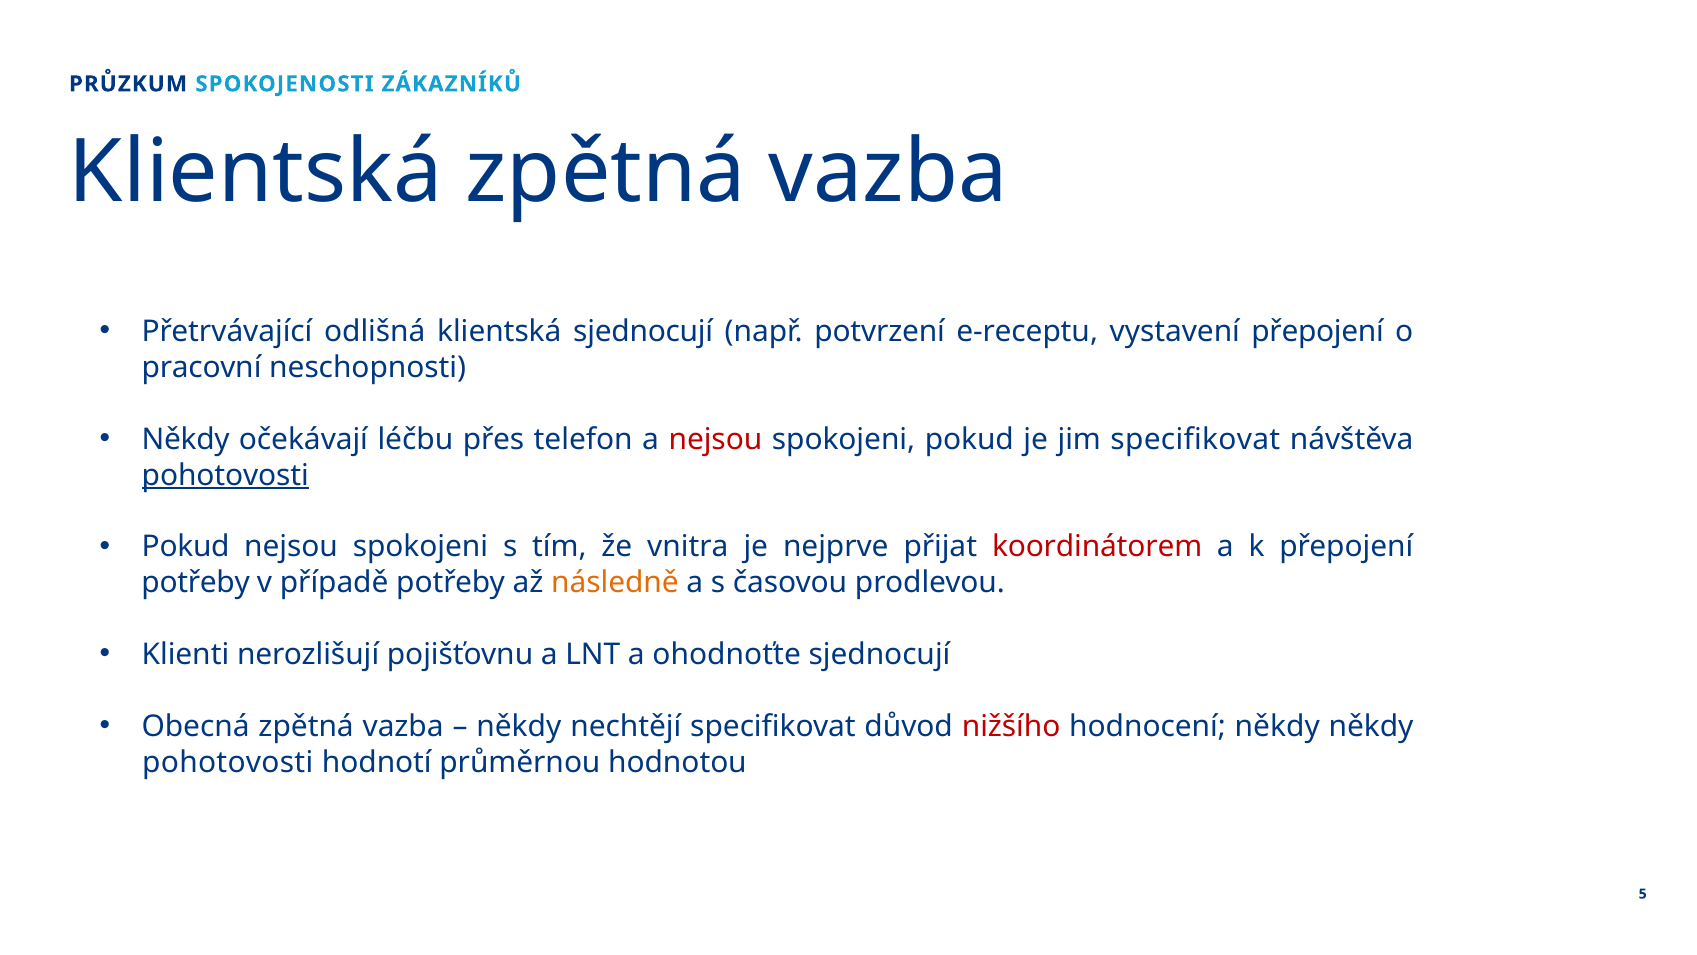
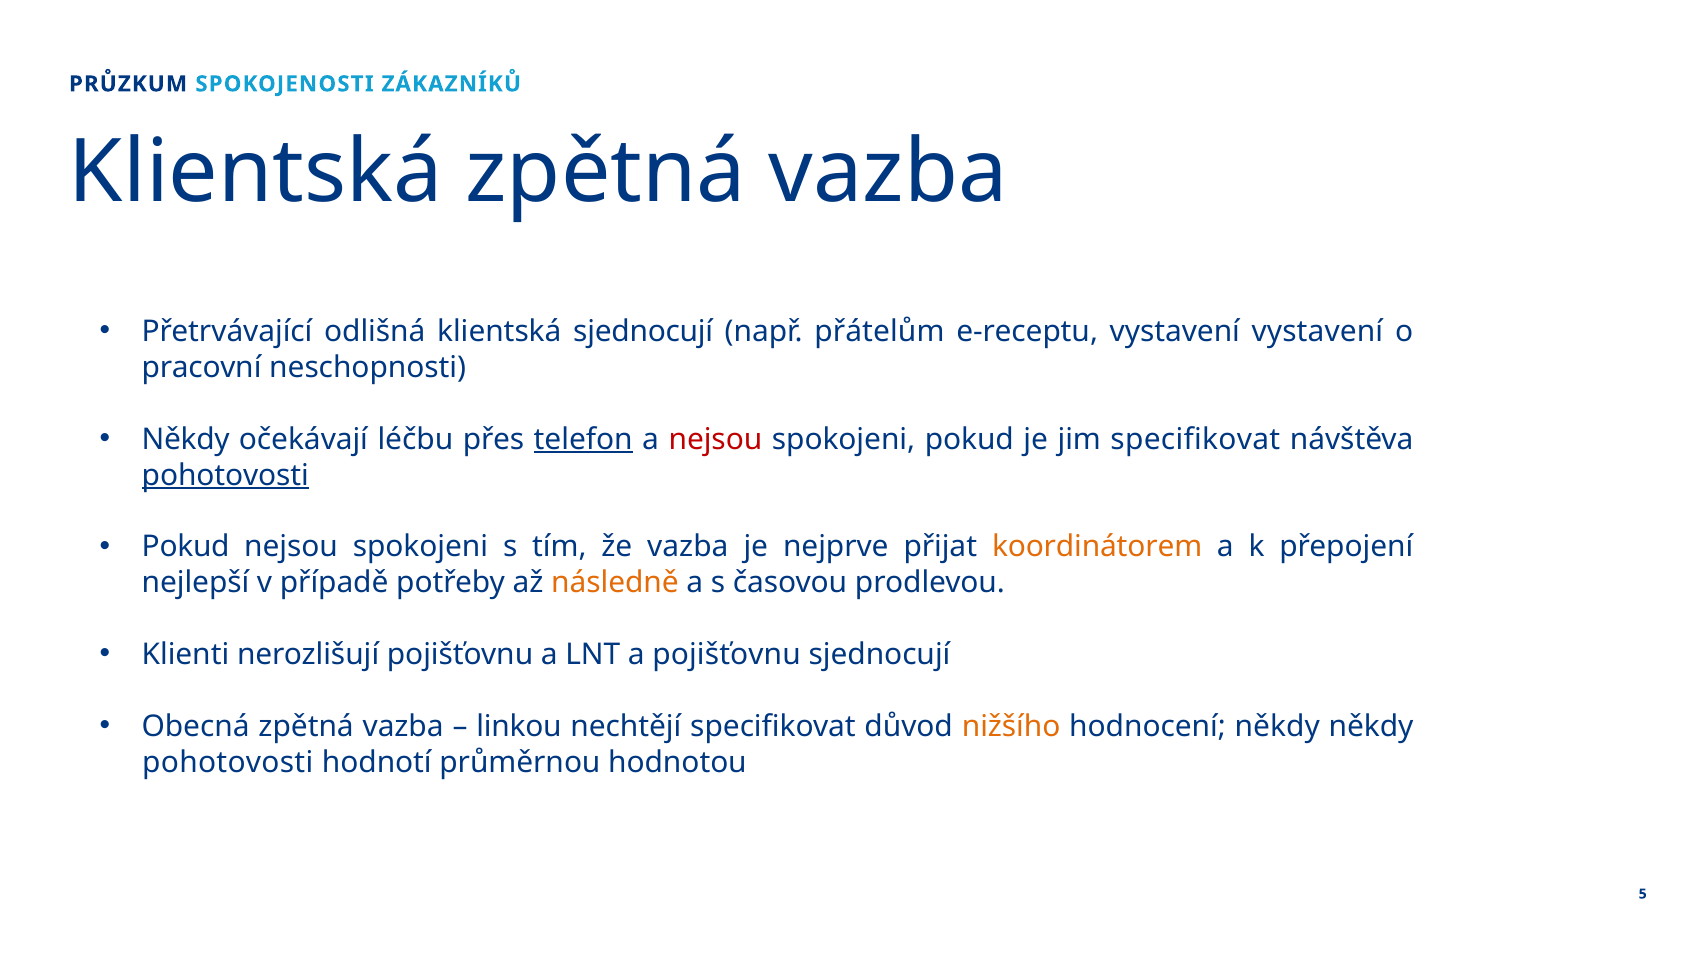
potvrzení: potvrzení -> přátelům (879, 331)
vystavení přepojení: přepojení -> vystavení (1317, 331)
telefon underline: none -> present (583, 439)
že vnitra: vnitra -> vazba (688, 547)
koordinátorem colour: red -> orange (1097, 547)
potřeby: potřeby -> nejlepší (196, 583)
a ohodnoťte: ohodnoťte -> pojišťovnu (727, 655)
někdy: někdy -> linkou (519, 726)
nižšího colour: red -> orange (1011, 726)
